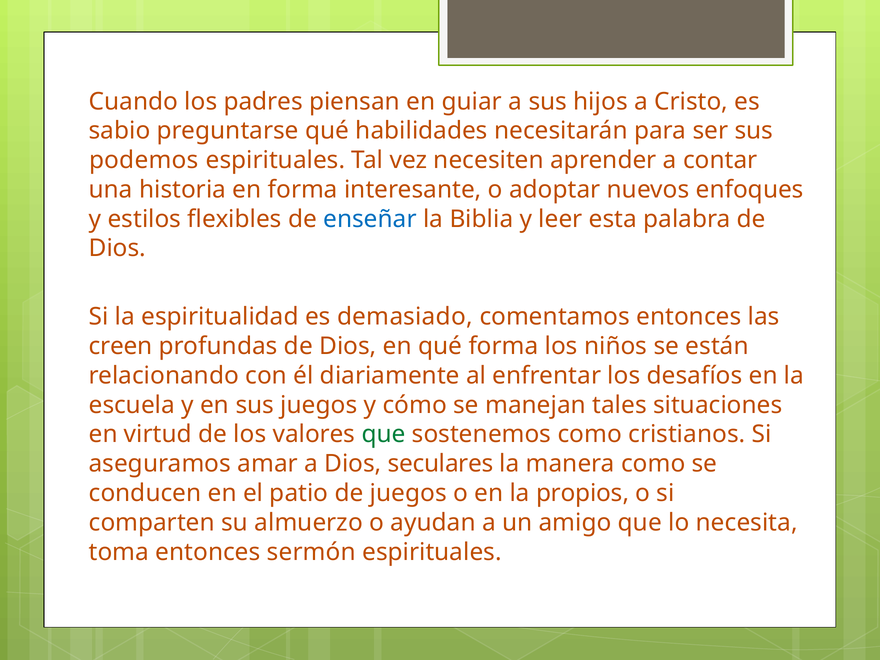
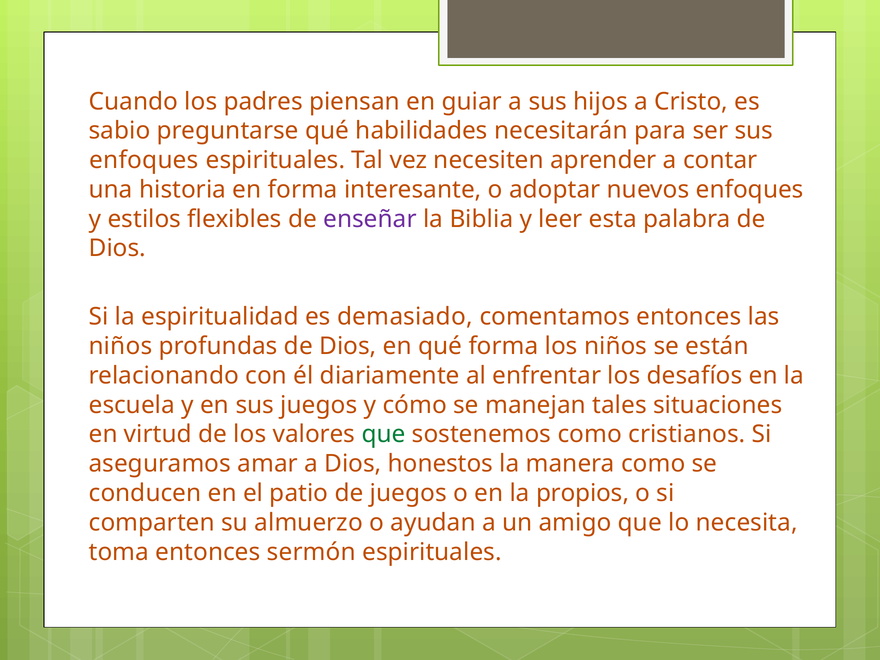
podemos: podemos -> enfoques (144, 160)
enseñar colour: blue -> purple (370, 219)
creen: creen -> niños (121, 346)
seculares: seculares -> honestos (441, 464)
